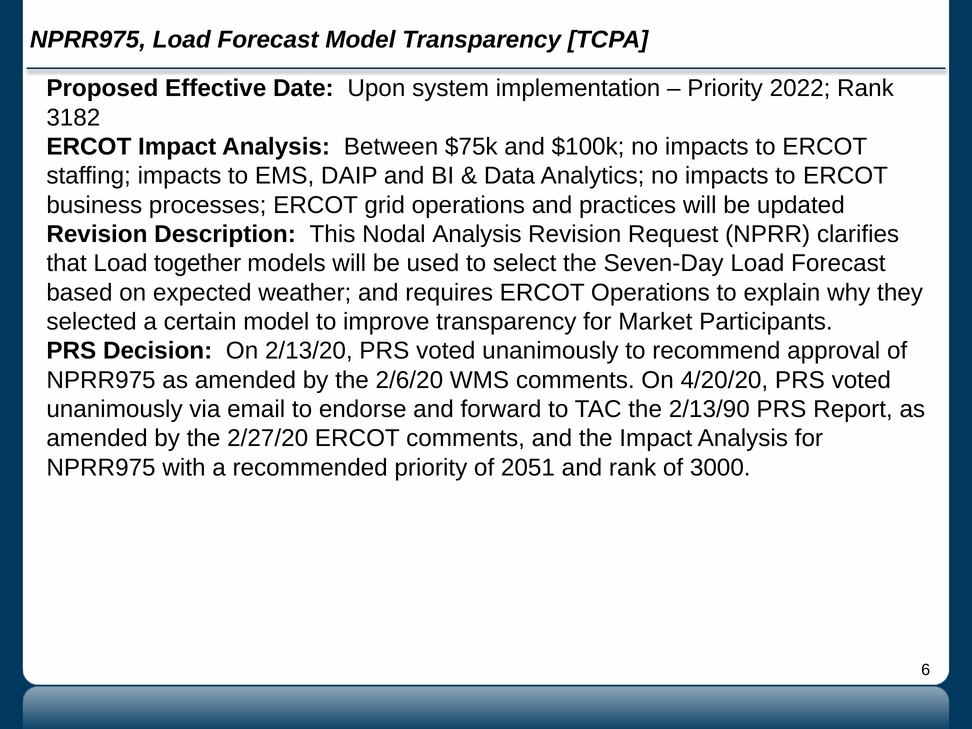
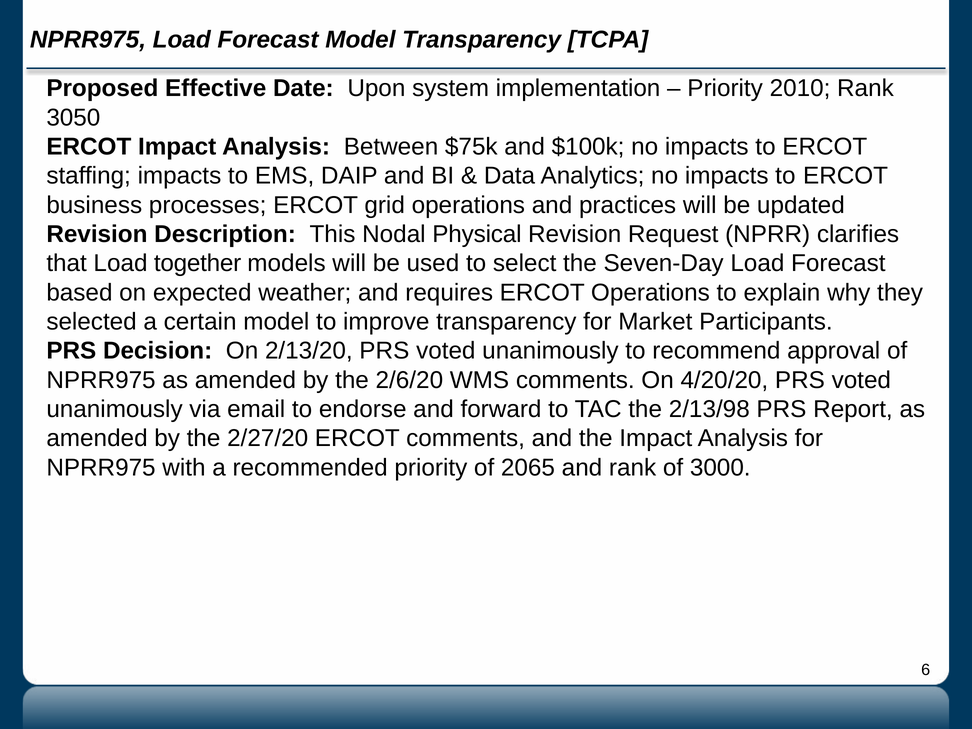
2022: 2022 -> 2010 (800, 88)
3182: 3182 -> 3050 (73, 118)
Nodal Analysis: Analysis -> Physical (477, 234)
2/13/90: 2/13/90 -> 2/13/98 (709, 409)
2051: 2051 -> 2065 (528, 467)
